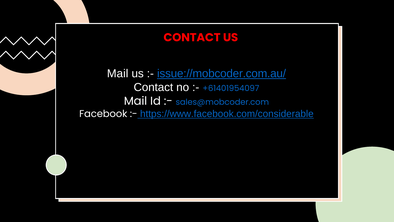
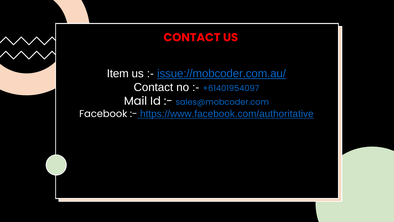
Mail: Mail -> Item (118, 73)
https://www.facebook.com/considerable: https://www.facebook.com/considerable -> https://www.facebook.com/authoritative (227, 114)
